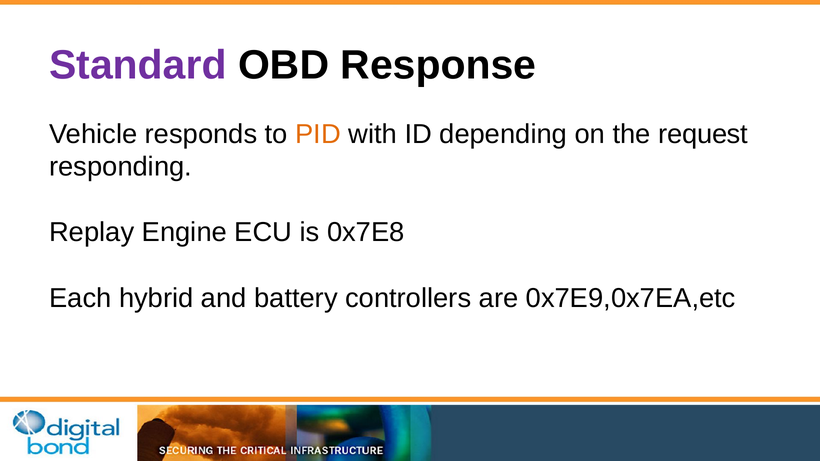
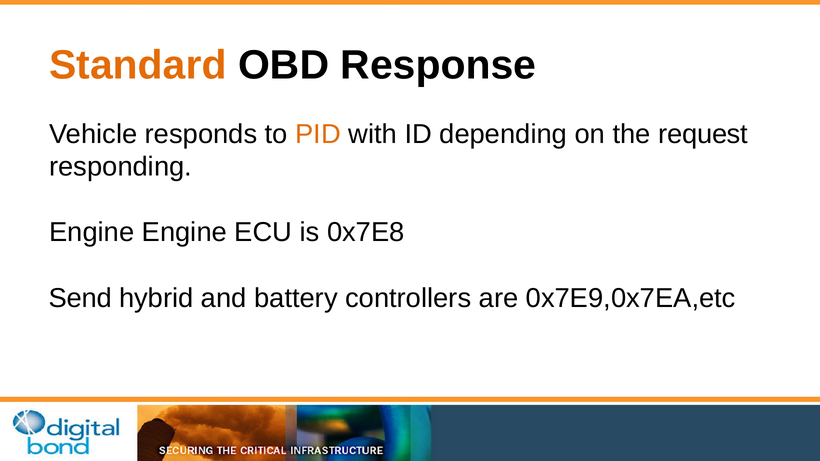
Standard colour: purple -> orange (138, 65)
Replay: Replay -> Engine (92, 233)
Each: Each -> Send (80, 298)
